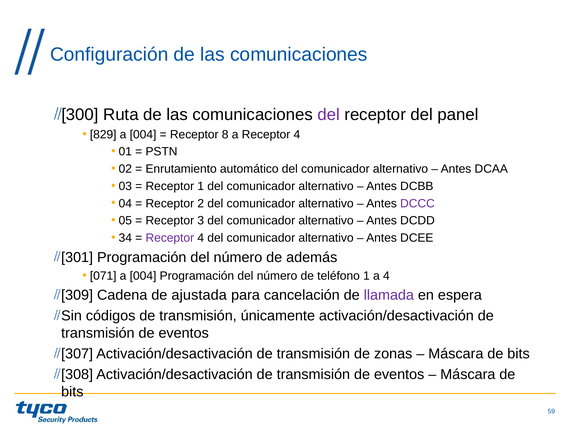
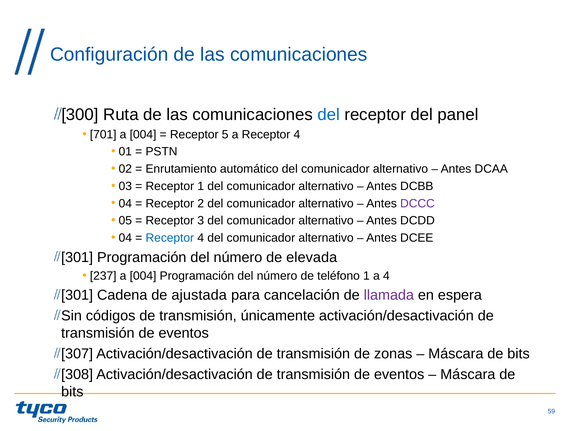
del colour: purple -> blue (329, 115)
829: 829 -> 701 (103, 135)
8: 8 -> 5 (225, 135)
34: 34 -> 04 (125, 238)
Receptor colour: purple -> blue (170, 238)
además: además -> elevada (312, 257)
071: 071 -> 237 (103, 276)
309: 309 -> 301 (77, 295)
